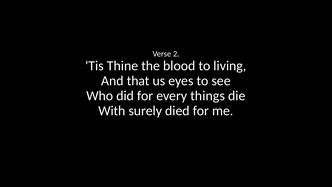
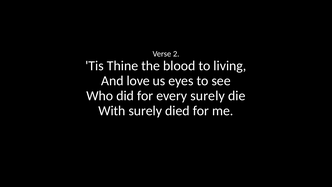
that: that -> love (138, 81)
every things: things -> surely (208, 96)
